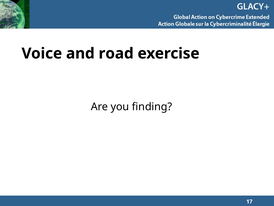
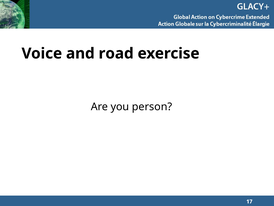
finding: finding -> person (152, 106)
